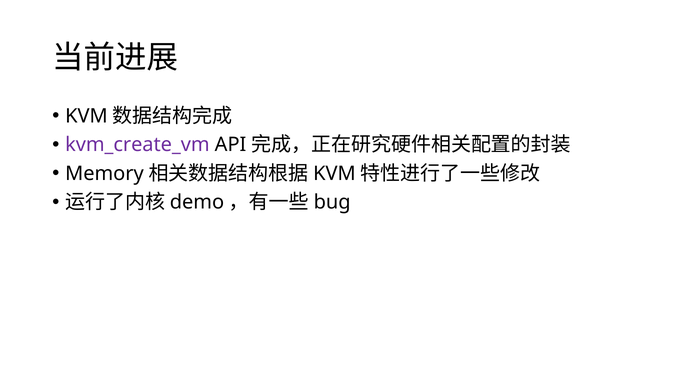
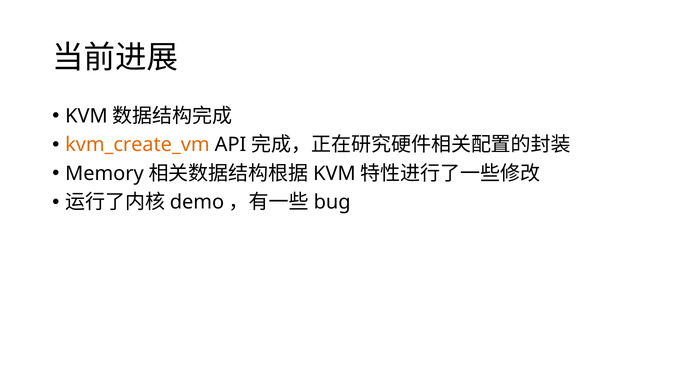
kvm_create_vm colour: purple -> orange (137, 145)
